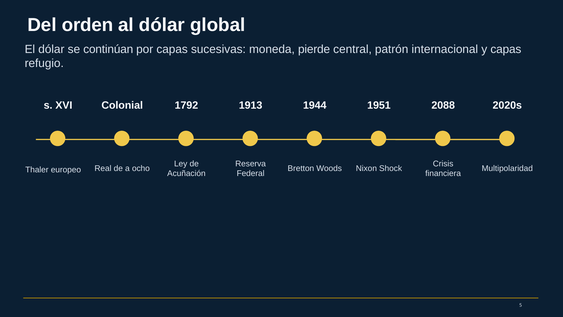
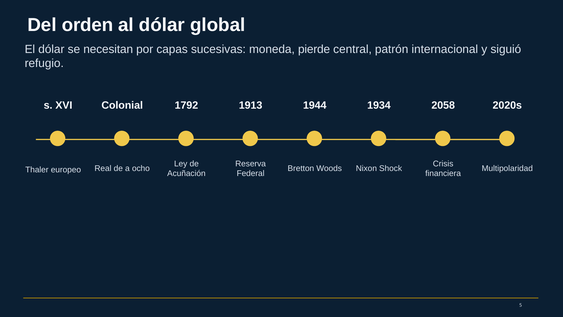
continúan: continúan -> necesitan (108, 49)
y capas: capas -> siguió (506, 49)
1951: 1951 -> 1934 (379, 105)
2088: 2088 -> 2058 (443, 105)
